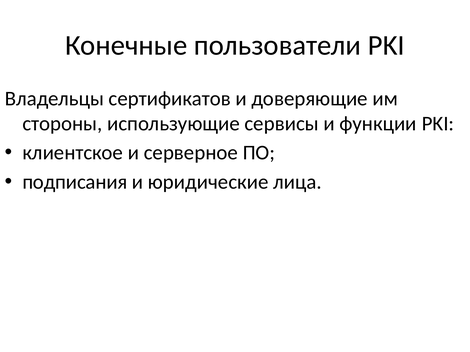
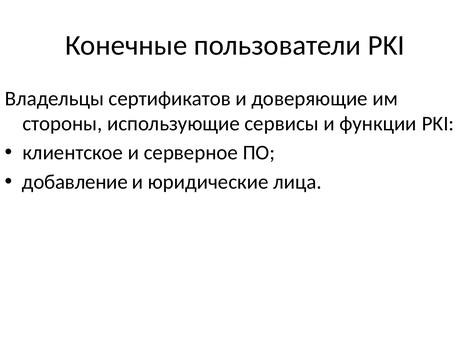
подписания: подписания -> добавление (75, 182)
